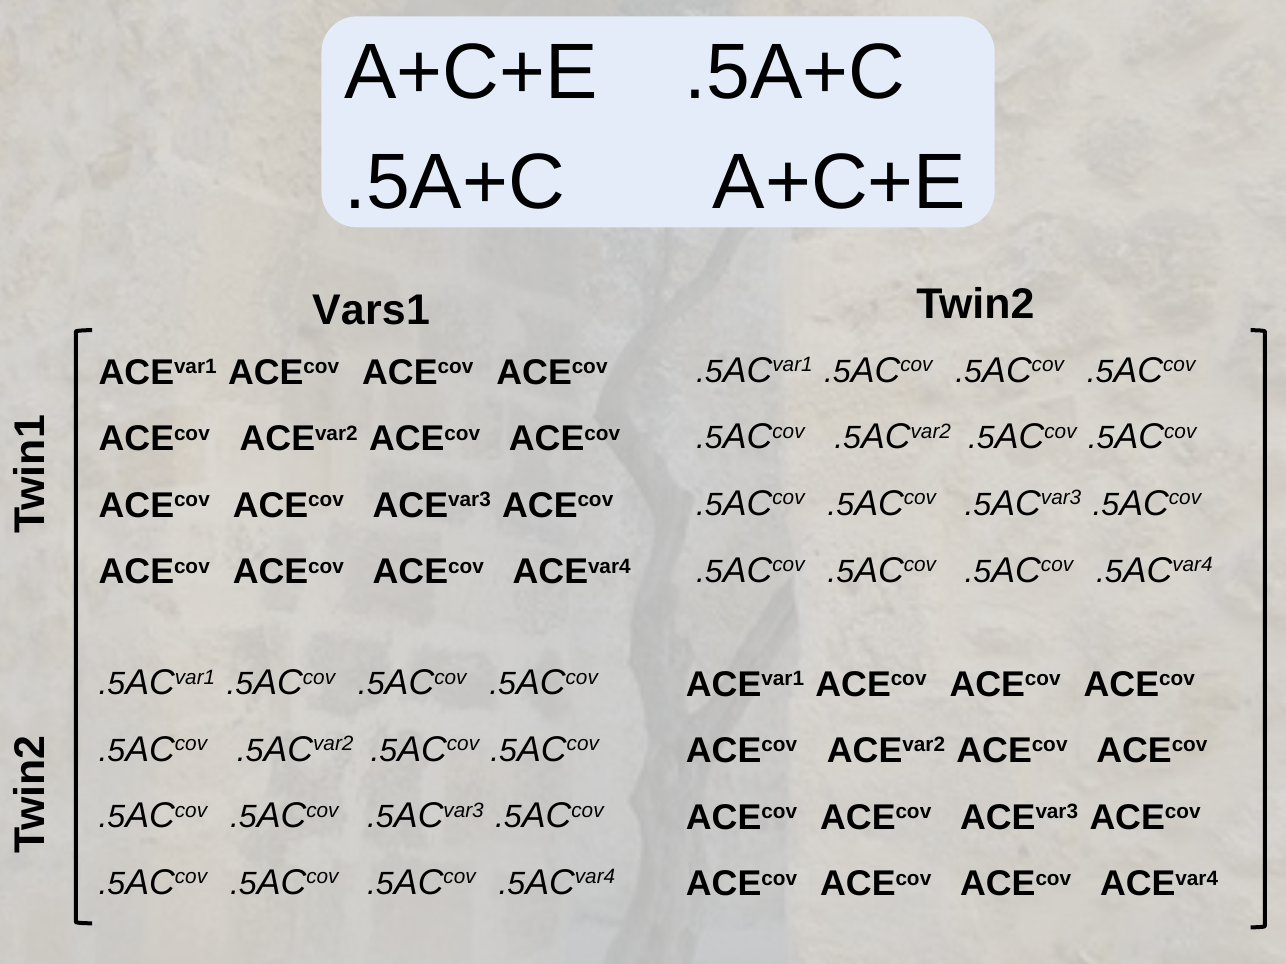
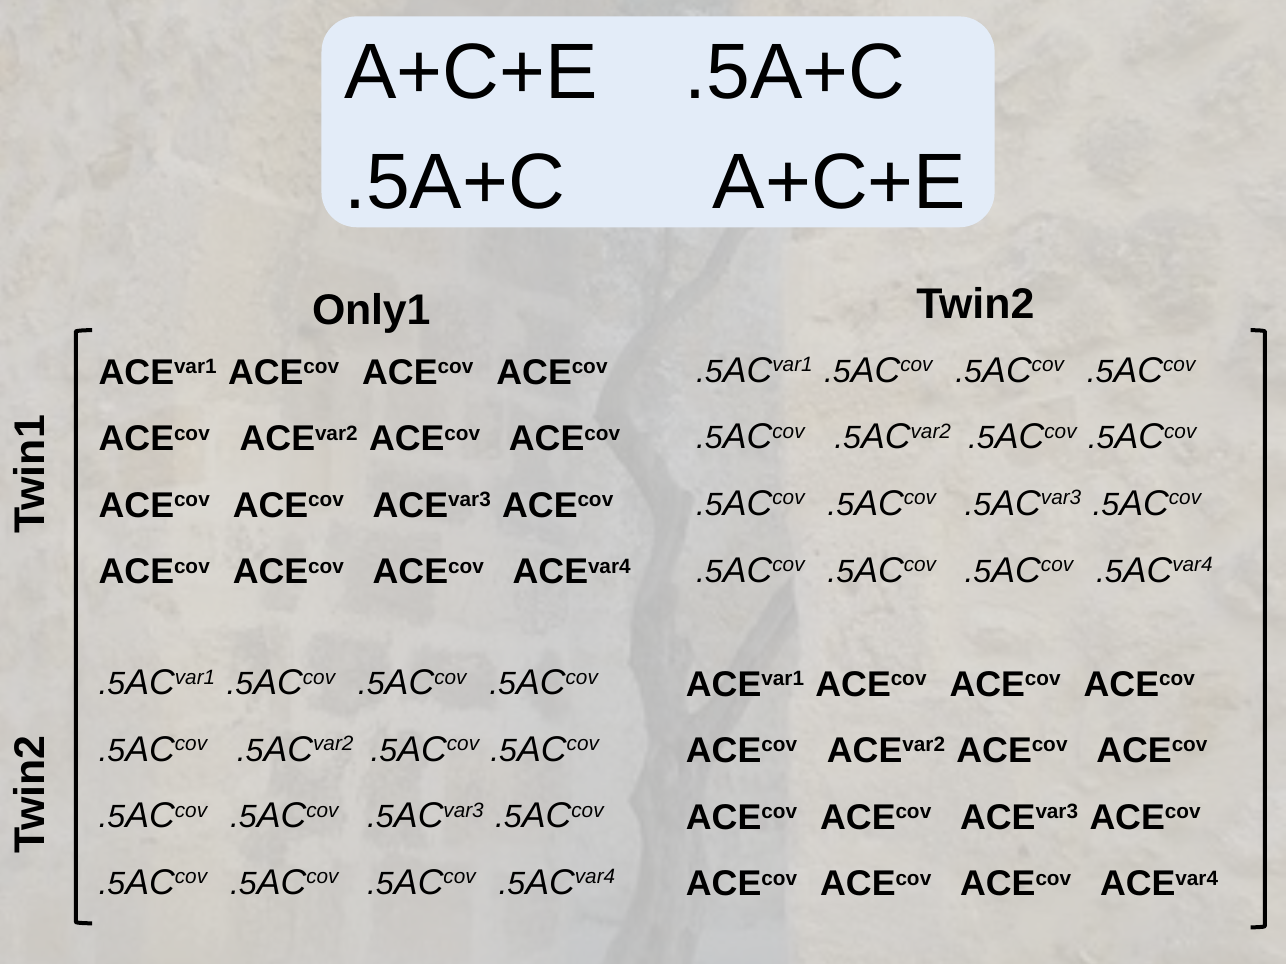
Vars1: Vars1 -> Only1 (371, 311)
